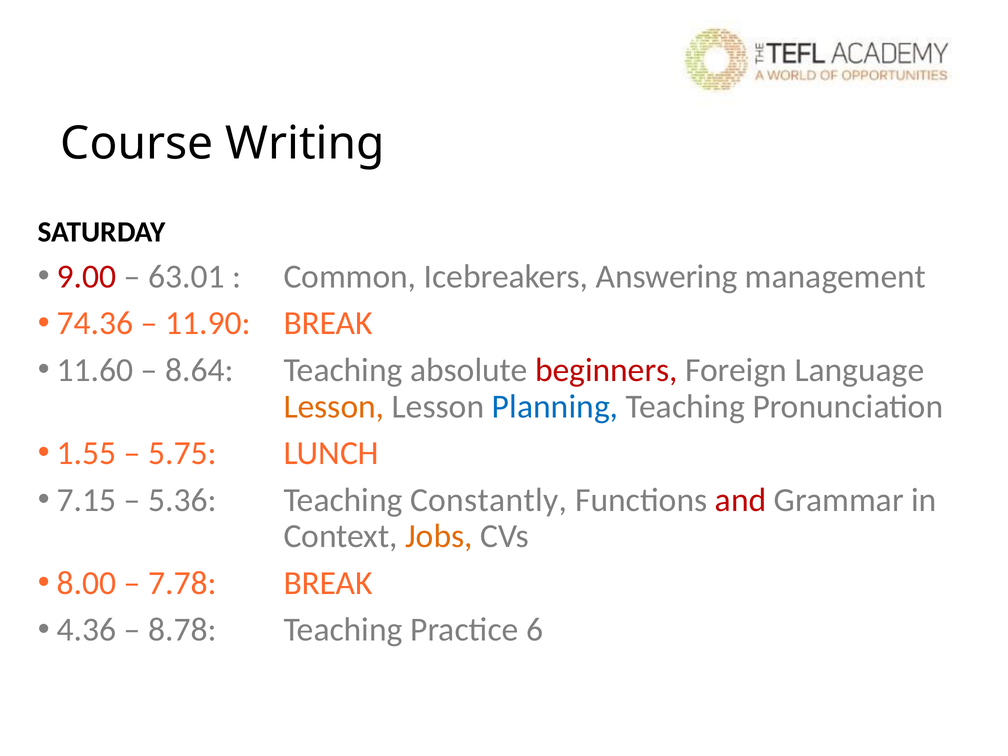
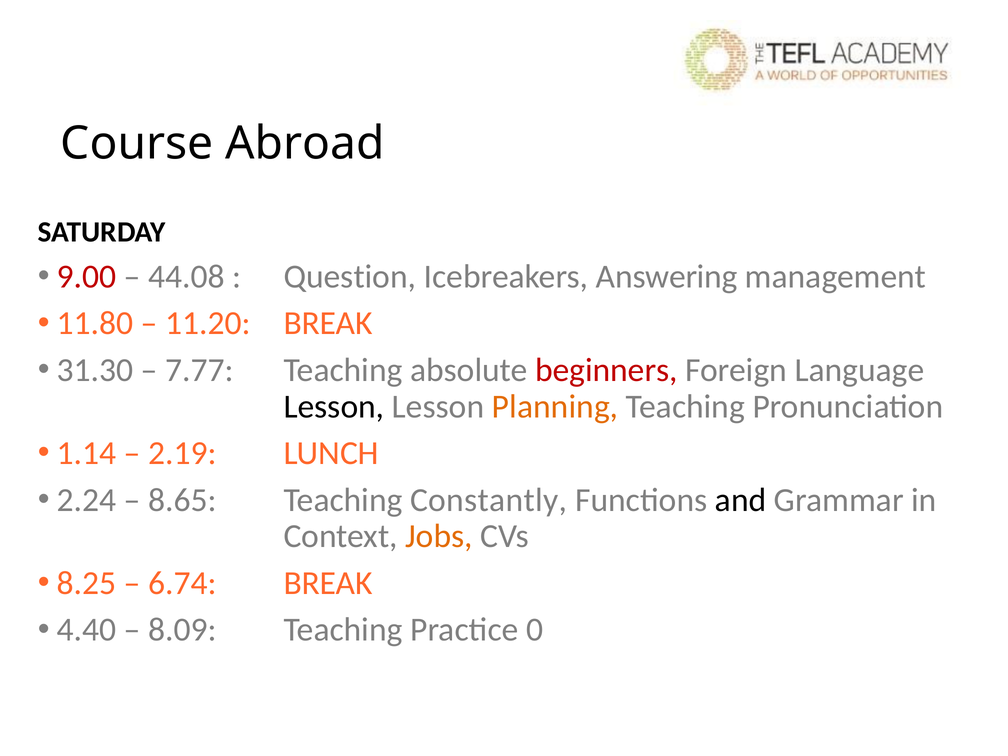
Writing: Writing -> Abroad (305, 144)
63.01: 63.01 -> 44.08 (186, 277)
Common: Common -> Question (350, 277)
74.36: 74.36 -> 11.80 (95, 323)
11.90: 11.90 -> 11.20 (208, 323)
11.60: 11.60 -> 31.30 (95, 370)
8.64: 8.64 -> 7.77 (199, 370)
Lesson colour: orange -> black (334, 406)
Planning colour: blue -> orange (555, 406)
1.55: 1.55 -> 1.14 (86, 453)
5.75: 5.75 -> 2.19 (182, 453)
7.15: 7.15 -> 2.24 (86, 500)
5.36: 5.36 -> 8.65 (182, 500)
and colour: red -> black (741, 500)
8.00: 8.00 -> 8.25 (86, 583)
7.78: 7.78 -> 6.74 (182, 583)
4.36: 4.36 -> 4.40 (86, 630)
8.78: 8.78 -> 8.09 (182, 630)
6: 6 -> 0 (535, 630)
